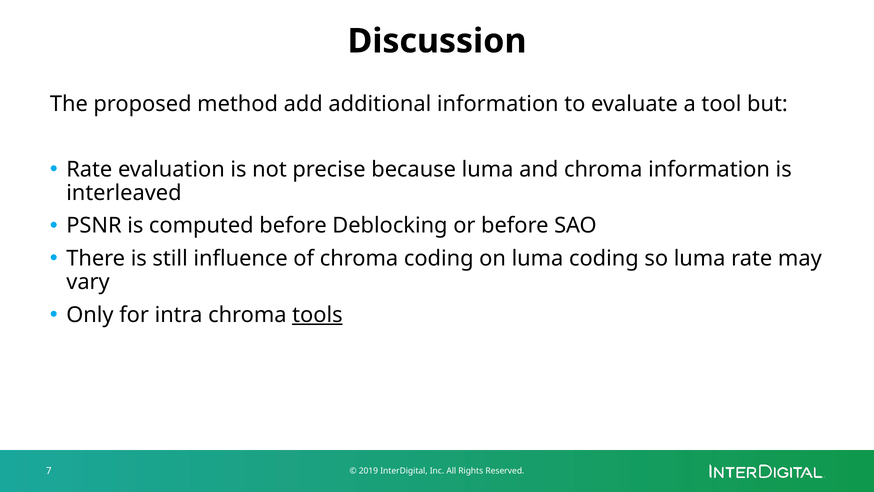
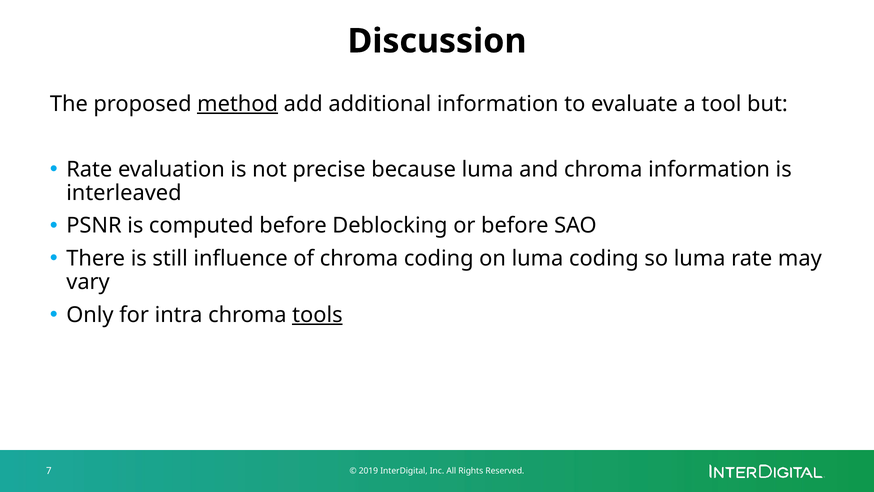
method underline: none -> present (238, 104)
